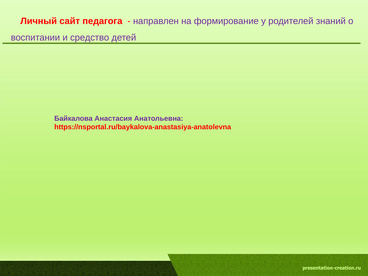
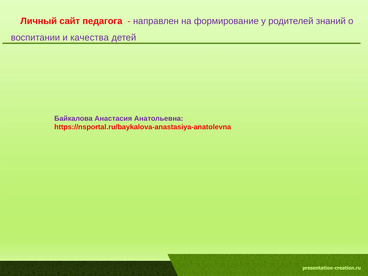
средство: средство -> качества (90, 38)
